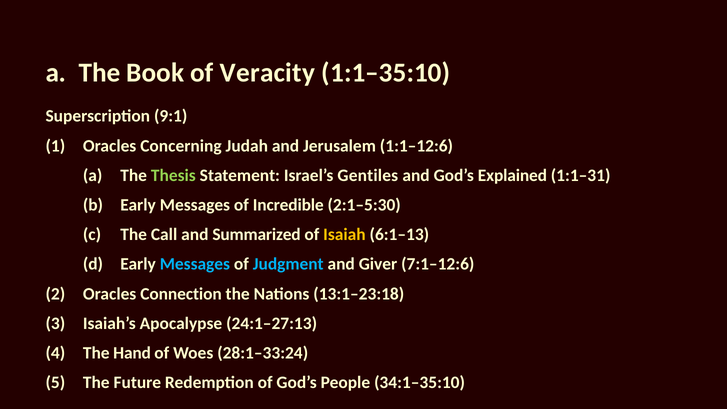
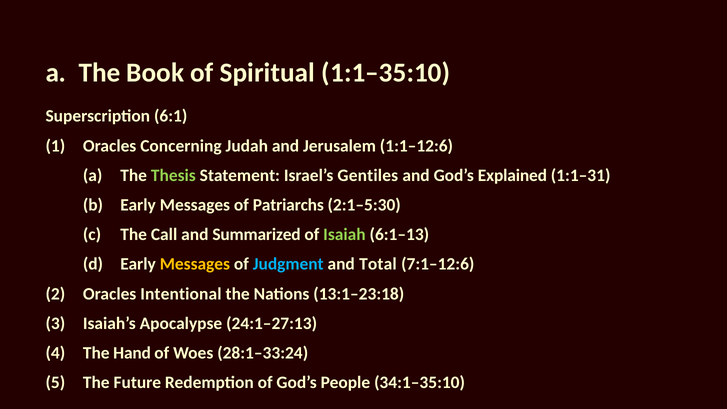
Veracity: Veracity -> Spiritual (267, 73)
9:1: 9:1 -> 6:1 (171, 116)
Incredible: Incredible -> Patriarchs (288, 205)
Isaiah colour: yellow -> light green (344, 235)
Messages colour: light blue -> yellow (195, 264)
Giver: Giver -> Total (378, 264)
Connection: Connection -> Intentional (181, 294)
